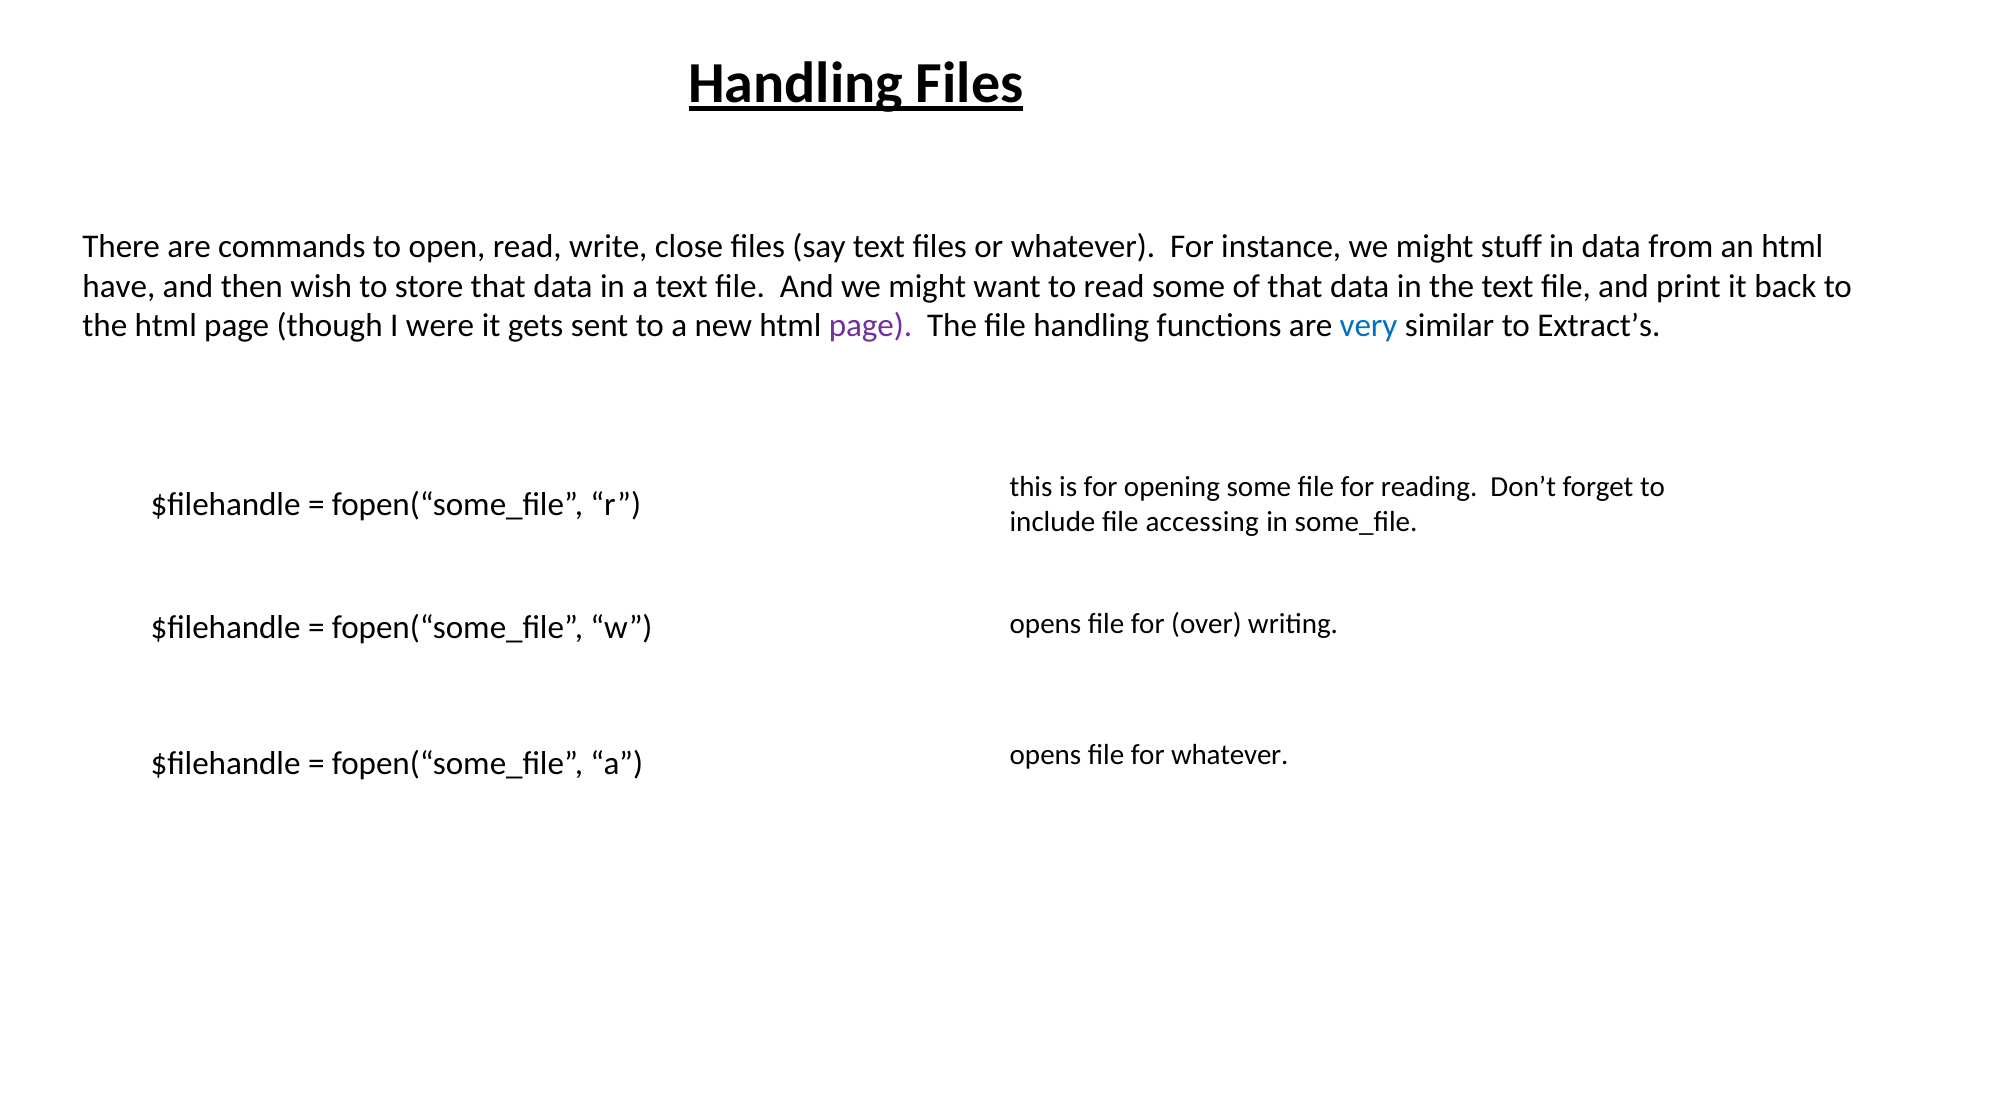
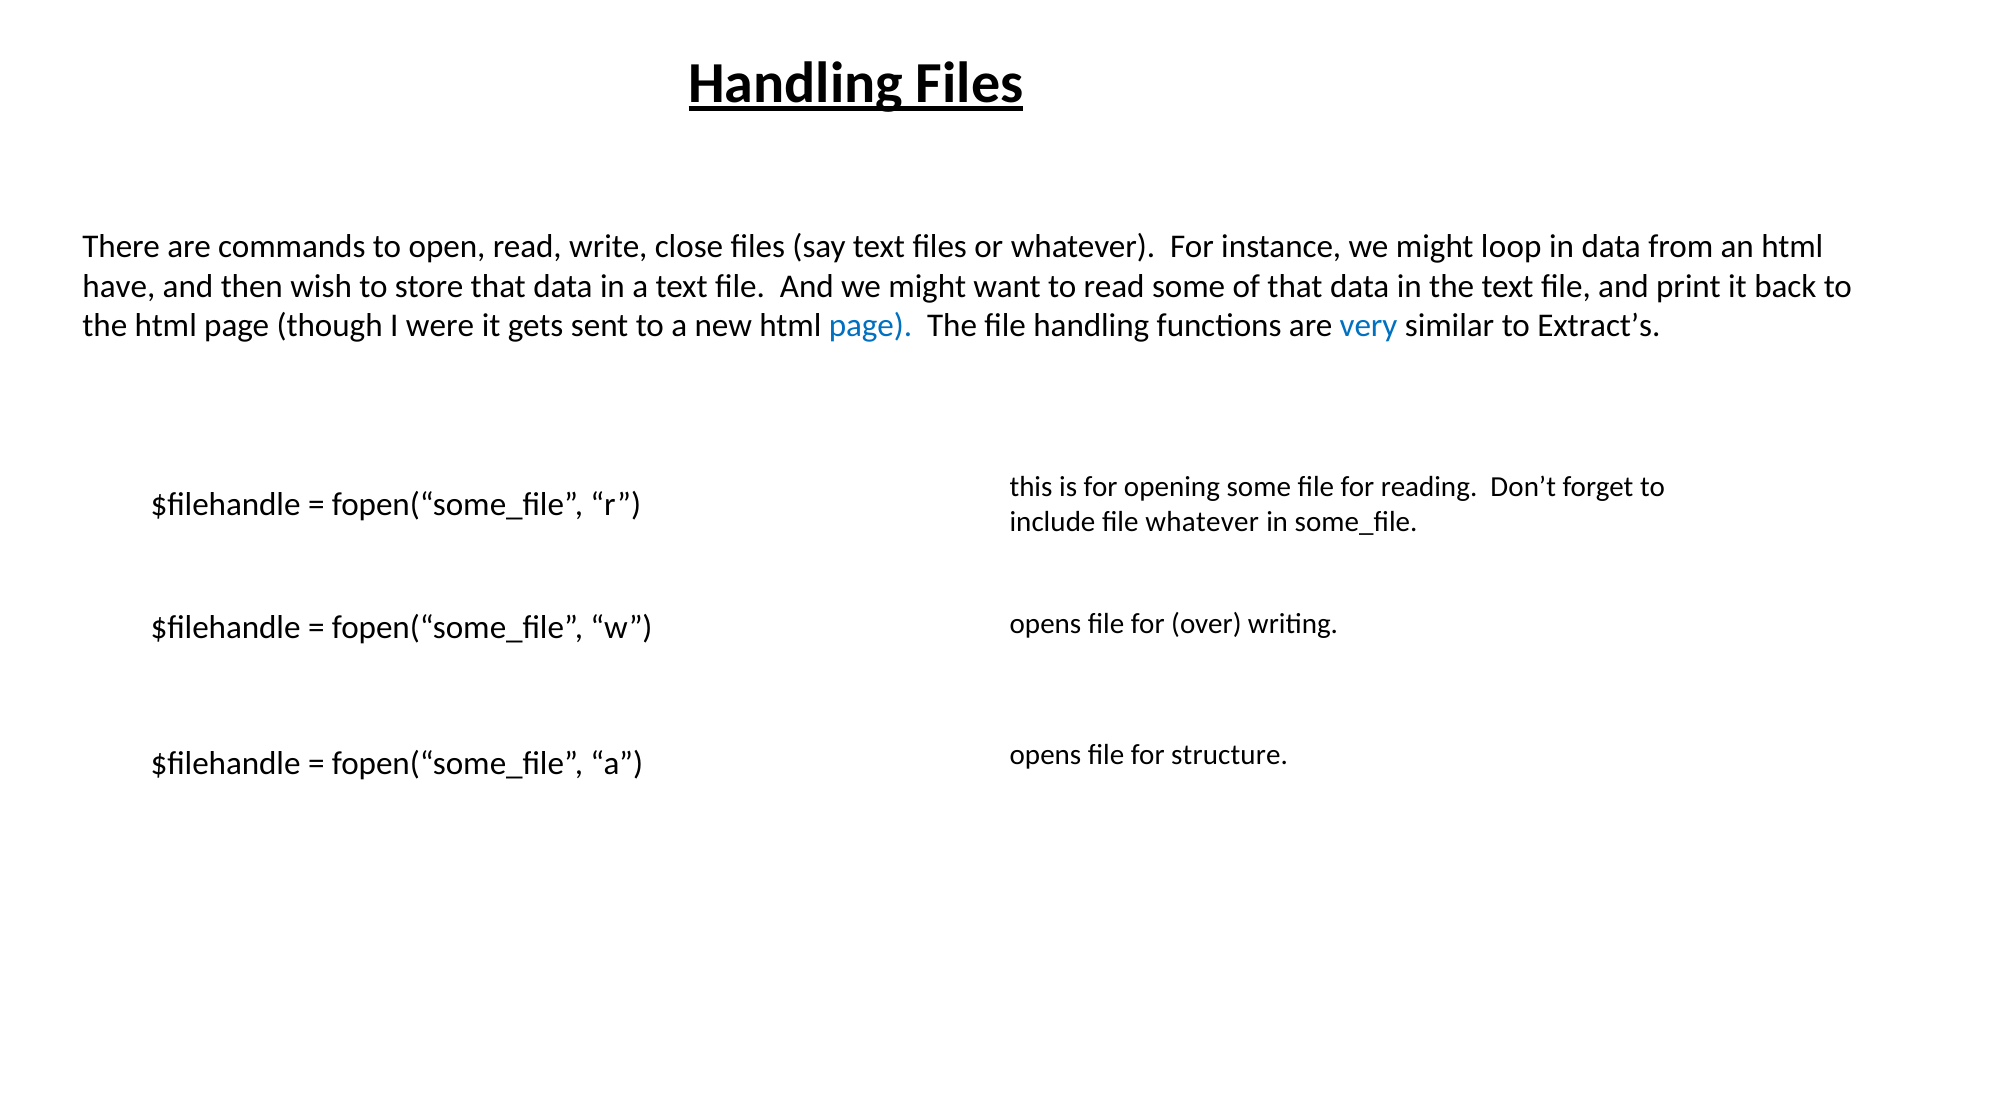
stuff: stuff -> loop (1511, 246)
page colour: purple -> blue (871, 326)
file accessing: accessing -> whatever (1202, 522)
for whatever: whatever -> structure (1230, 756)
